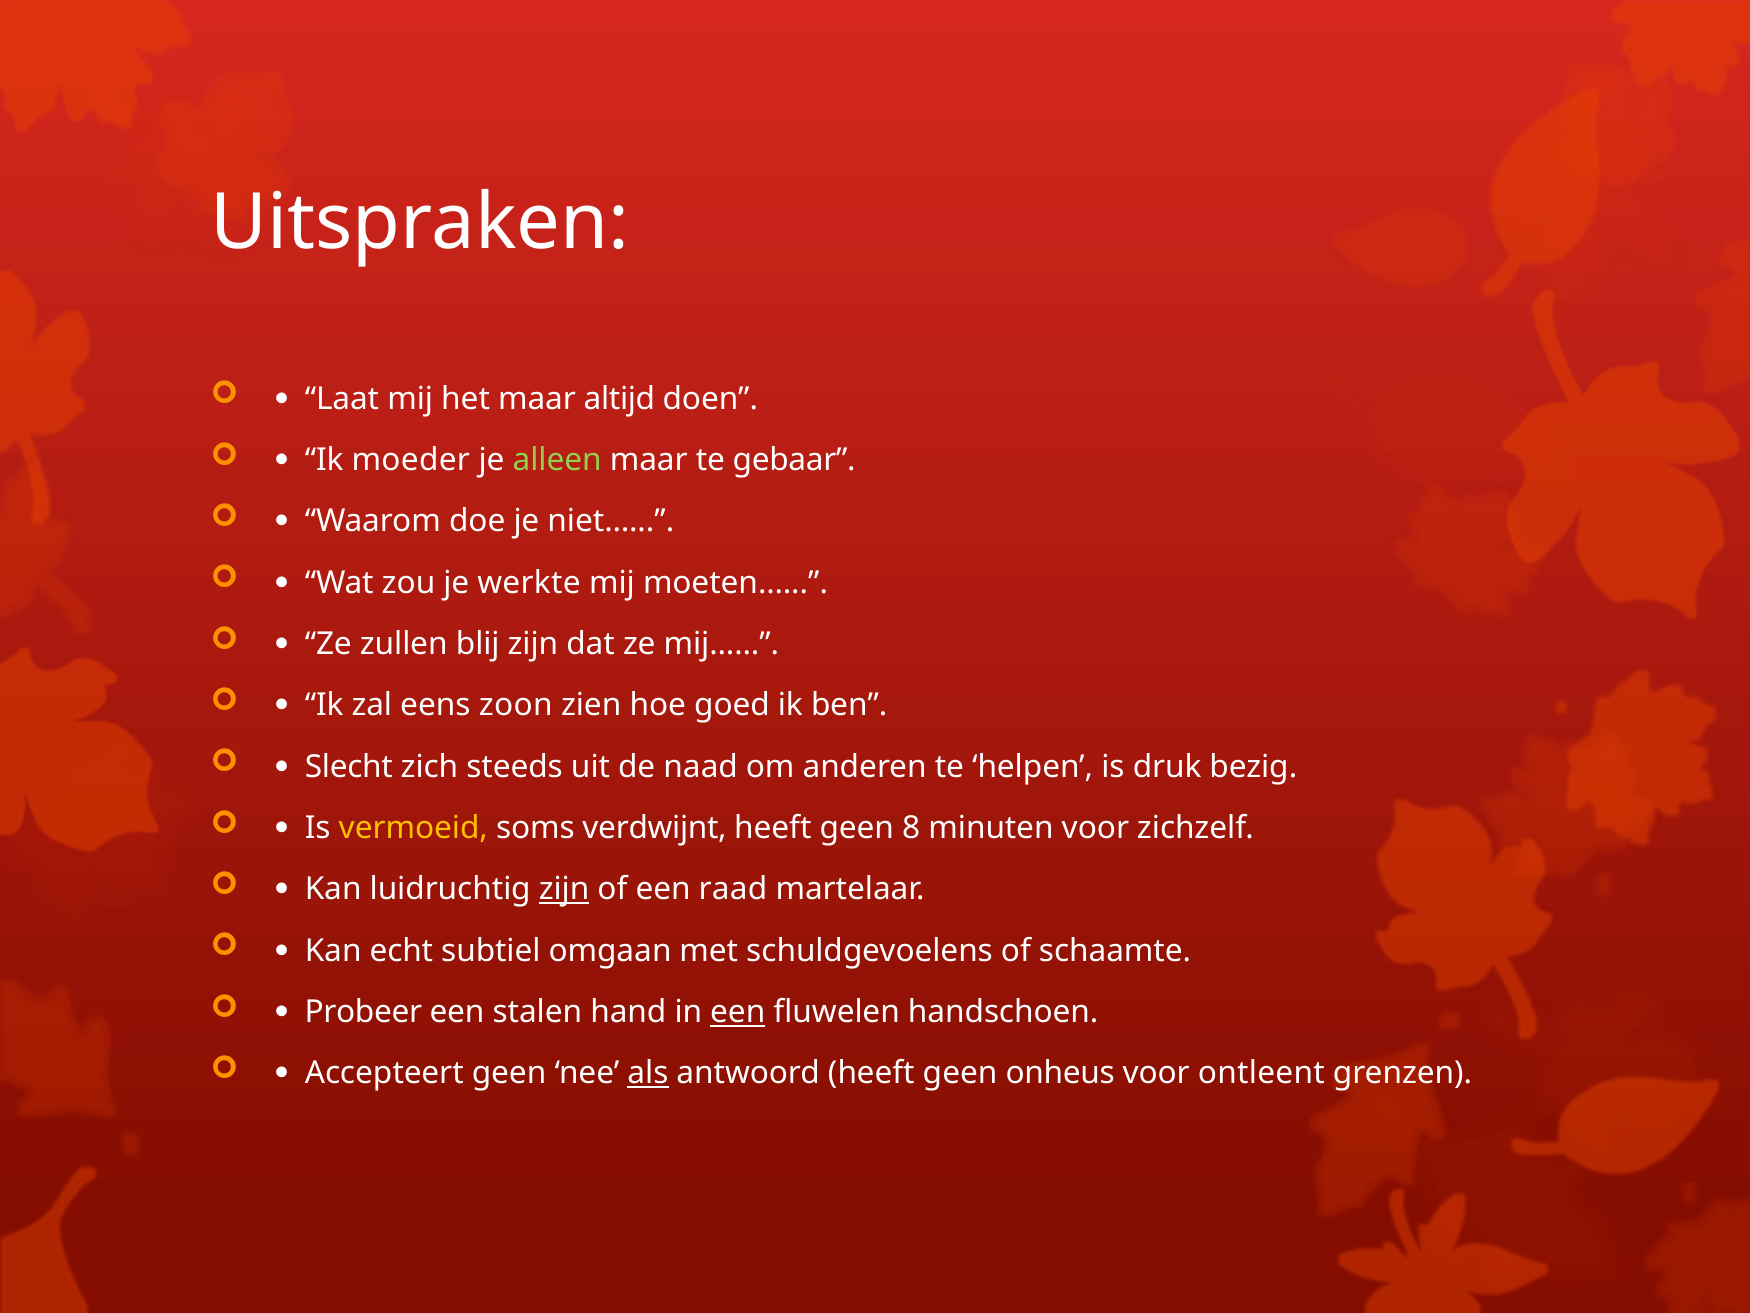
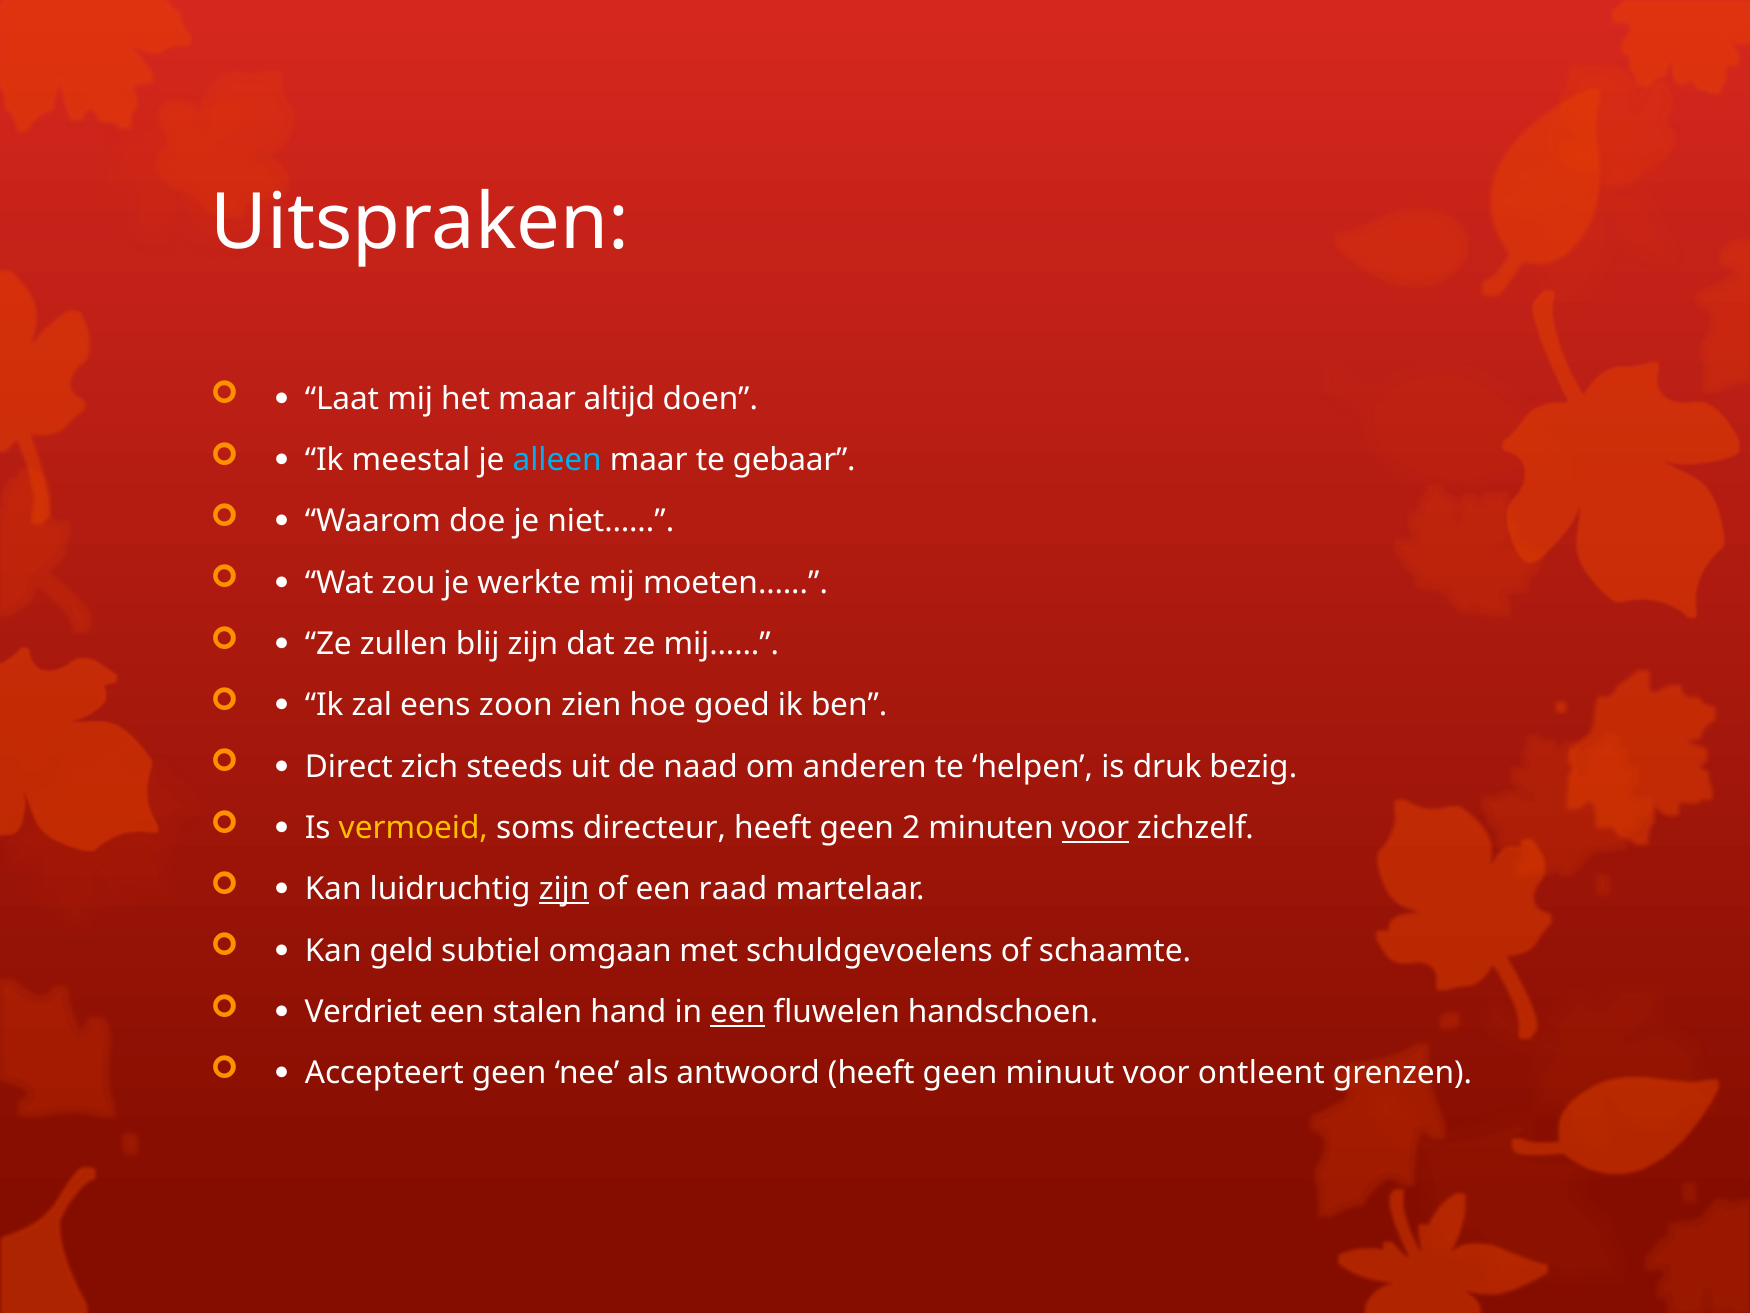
moeder: moeder -> meestal (411, 460)
alleen colour: light green -> light blue (557, 460)
Slecht: Slecht -> Direct (349, 766)
verdwijnt: verdwijnt -> directeur (654, 828)
8: 8 -> 2 (911, 828)
voor underline: none -> present (1095, 828)
echt: echt -> geld (401, 950)
Probeer: Probeer -> Verdriet (363, 1012)
als underline: present -> none (648, 1073)
onheus: onheus -> minuut (1060, 1073)
